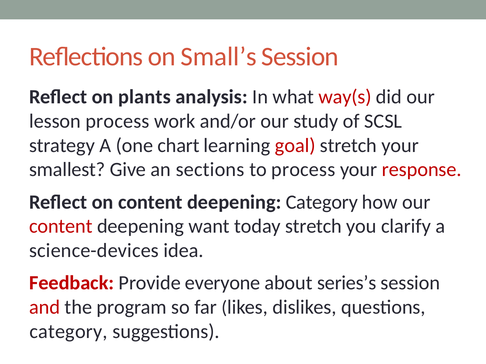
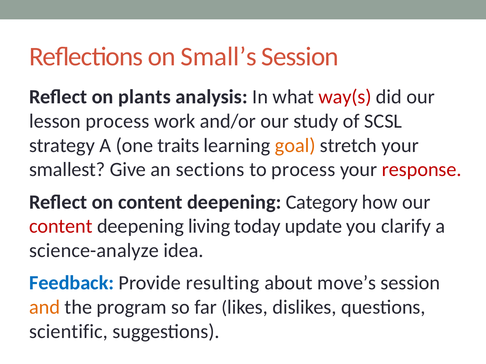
chart: chart -> traits (179, 146)
goal colour: red -> orange (295, 146)
want: want -> living (209, 227)
today stretch: stretch -> update (314, 227)
science-devices: science-devices -> science-analyze (94, 251)
Feedback colour: red -> blue (72, 283)
everyone: everyone -> resulting (222, 283)
series’s: series’s -> move’s (347, 283)
and colour: red -> orange (45, 308)
category: category -> scientific (69, 332)
